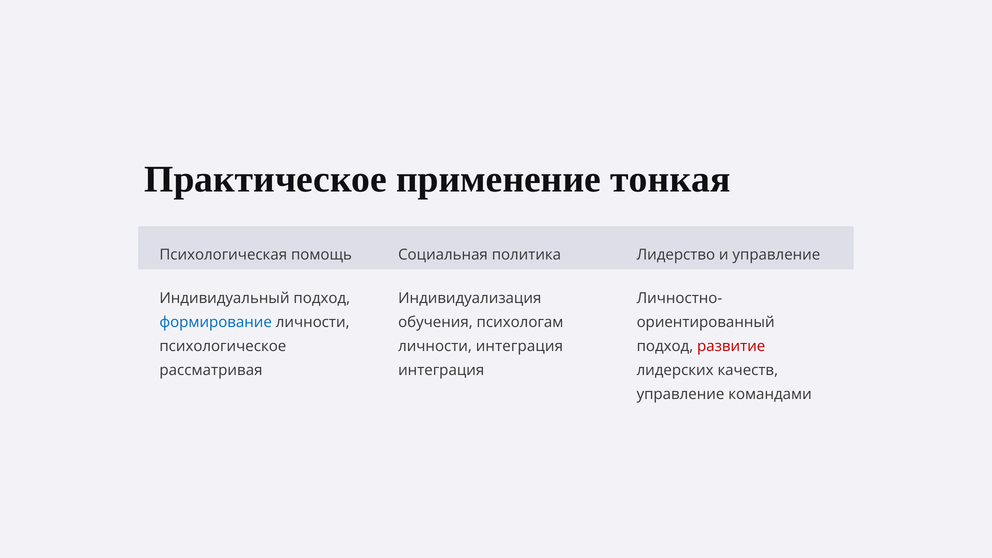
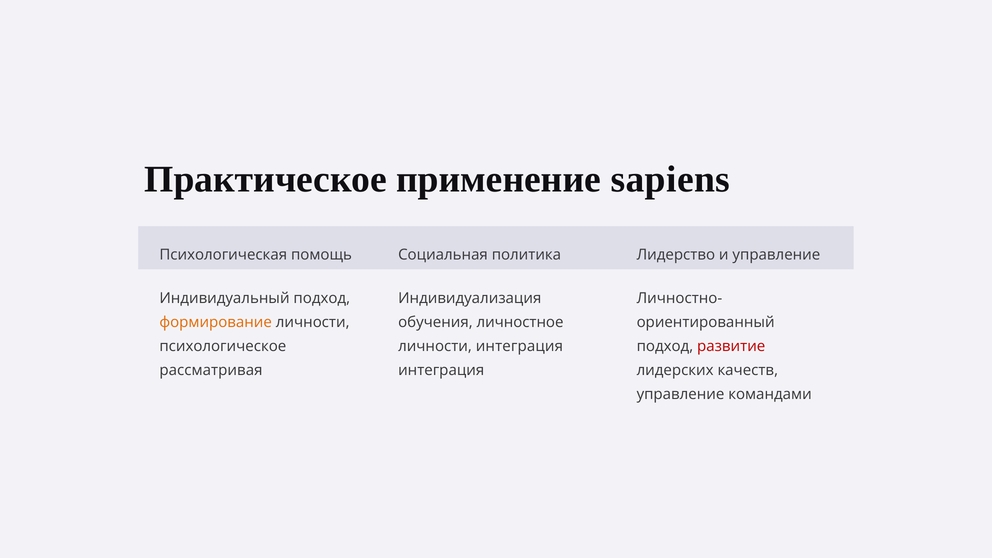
тонкая: тонкая -> sapiens (670, 179)
формирование colour: blue -> orange (216, 322)
психологам: психологам -> личностное (520, 322)
